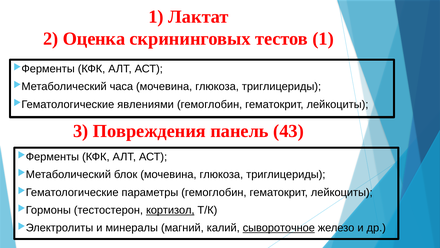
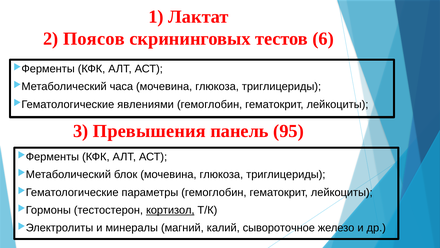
Оценка: Оценка -> Поясов (94, 39)
тестов 1: 1 -> 6 (323, 39)
Повреждения: Повреждения -> Превышения (149, 131)
43: 43 -> 95 (289, 131)
сывороточное underline: present -> none (279, 228)
